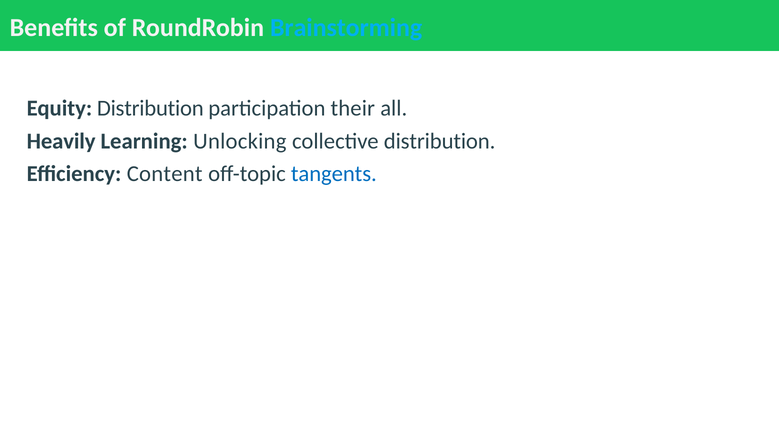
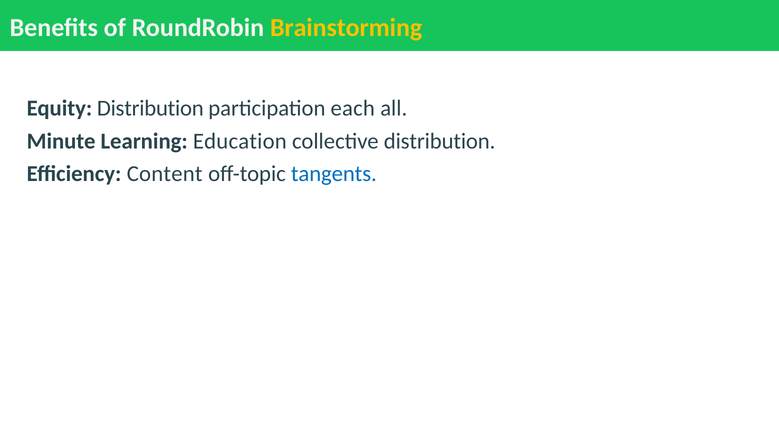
Brainstorming colour: light blue -> yellow (346, 28)
their: their -> each (353, 109)
Heavily: Heavily -> Minute (61, 141)
Unlocking: Unlocking -> Education (240, 141)
